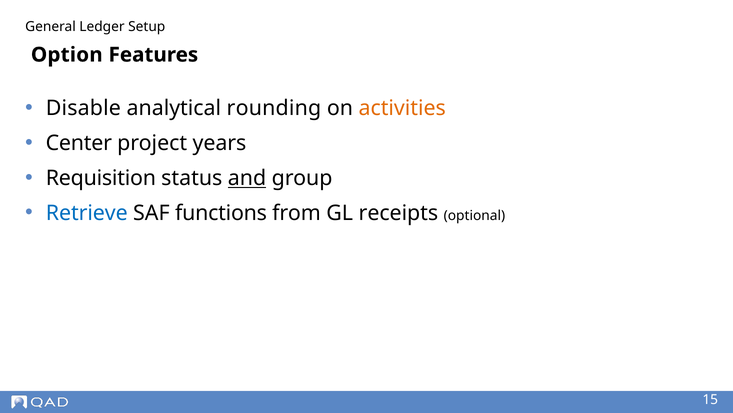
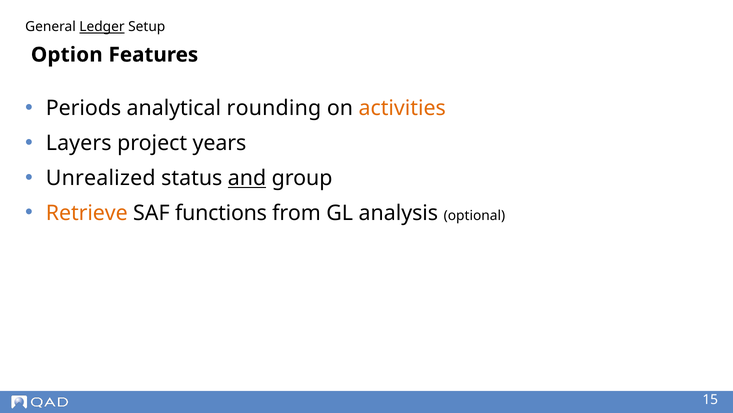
Ledger underline: none -> present (102, 27)
Disable: Disable -> Periods (83, 108)
Center: Center -> Layers (79, 143)
Requisition: Requisition -> Unrealized (101, 178)
Retrieve colour: blue -> orange (87, 213)
receipts: receipts -> analysis (398, 213)
